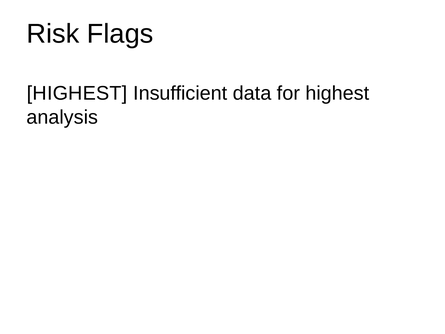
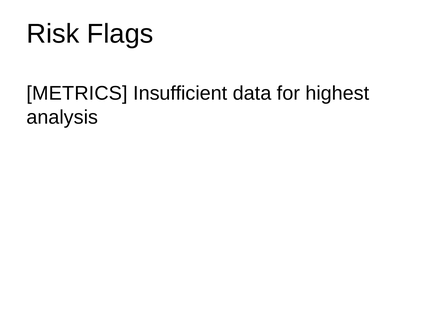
HIGHEST: HIGHEST -> METRICS (77, 93)
